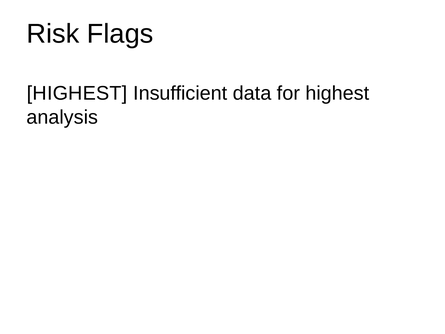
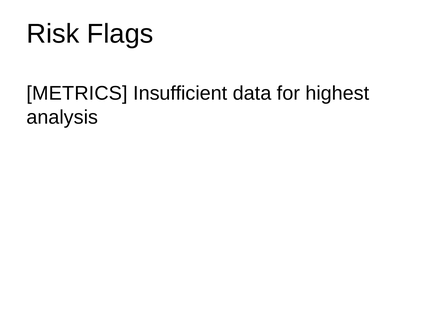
HIGHEST: HIGHEST -> METRICS (77, 93)
